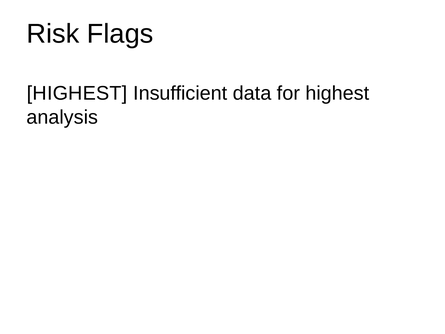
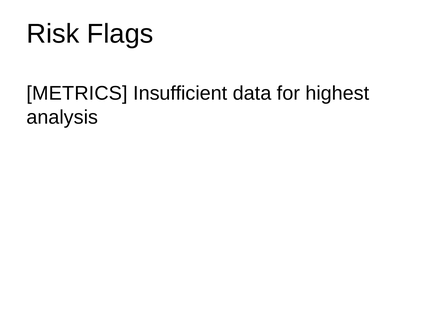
HIGHEST: HIGHEST -> METRICS (77, 93)
